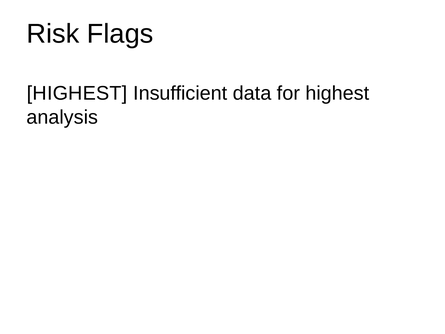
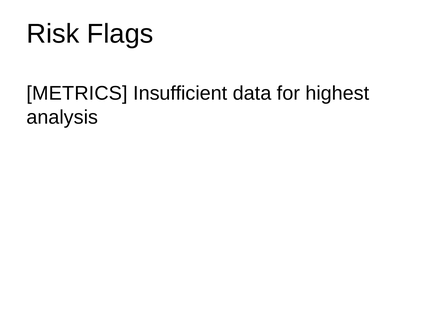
HIGHEST: HIGHEST -> METRICS (77, 93)
